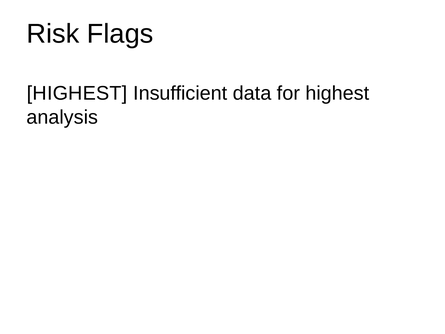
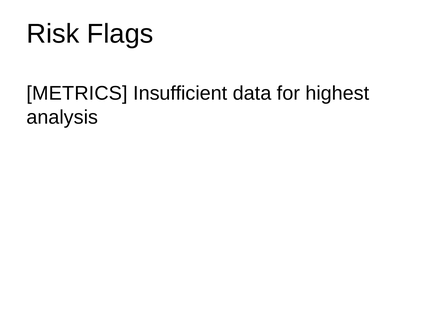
HIGHEST: HIGHEST -> METRICS (77, 93)
